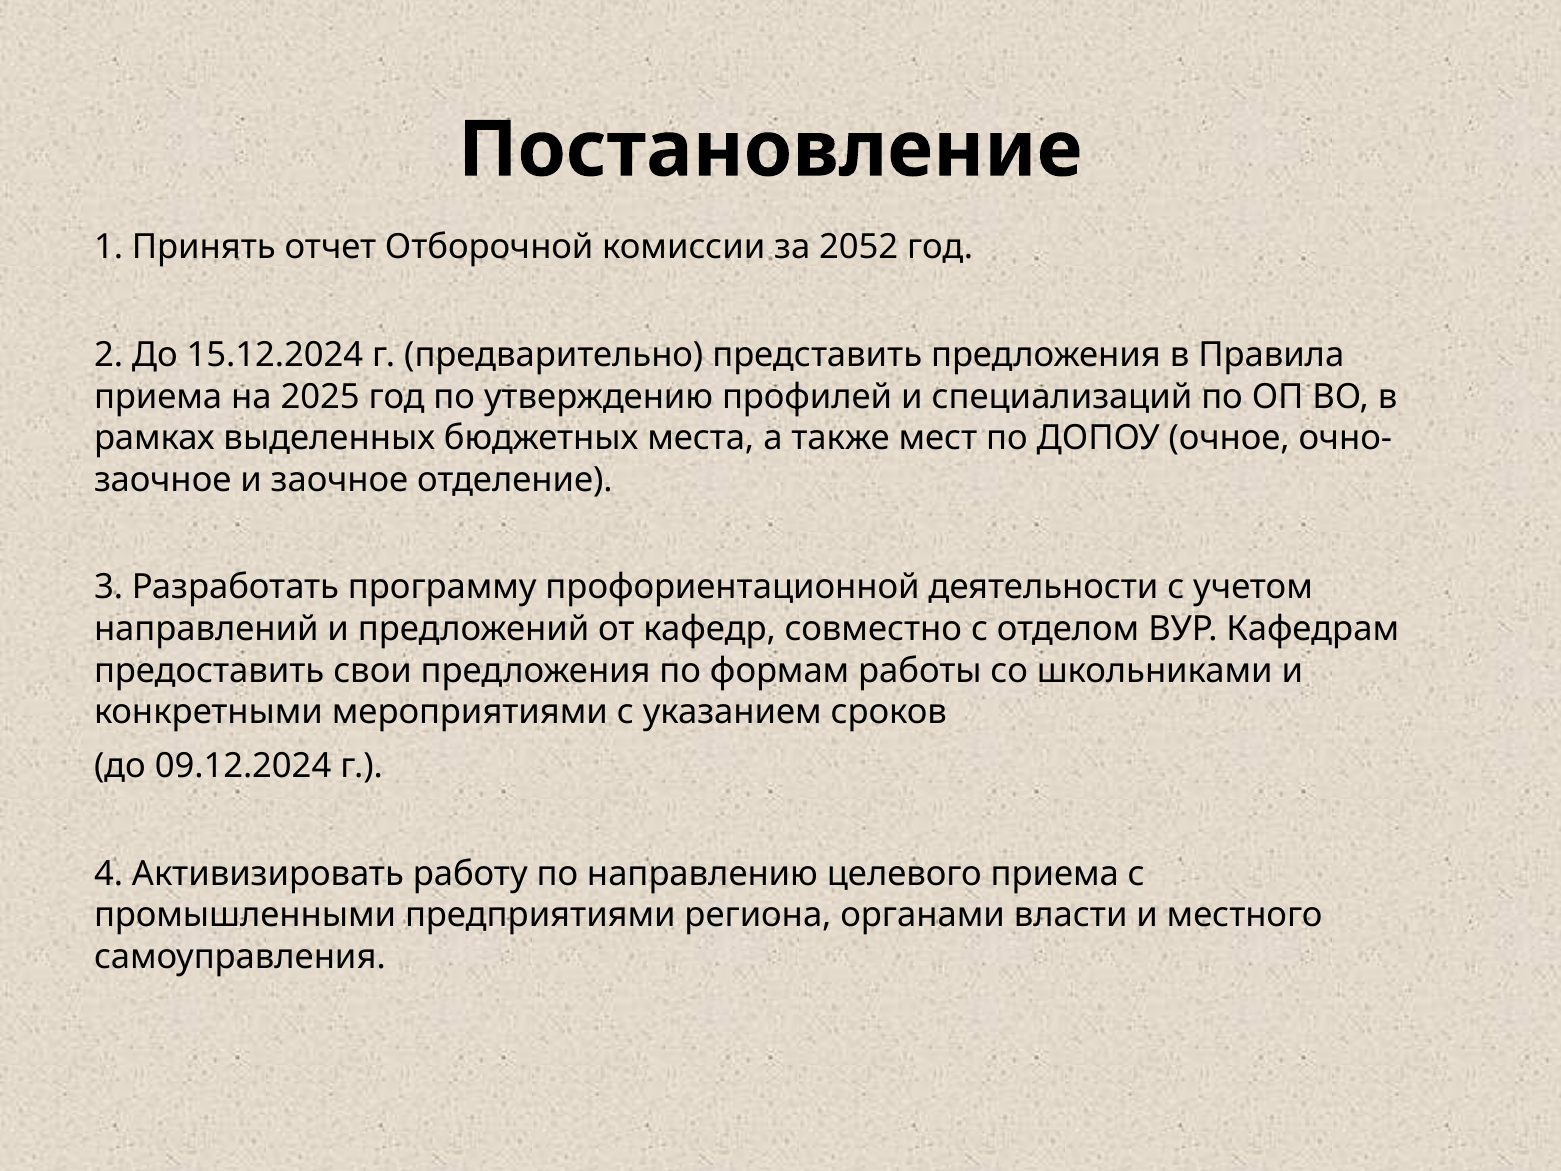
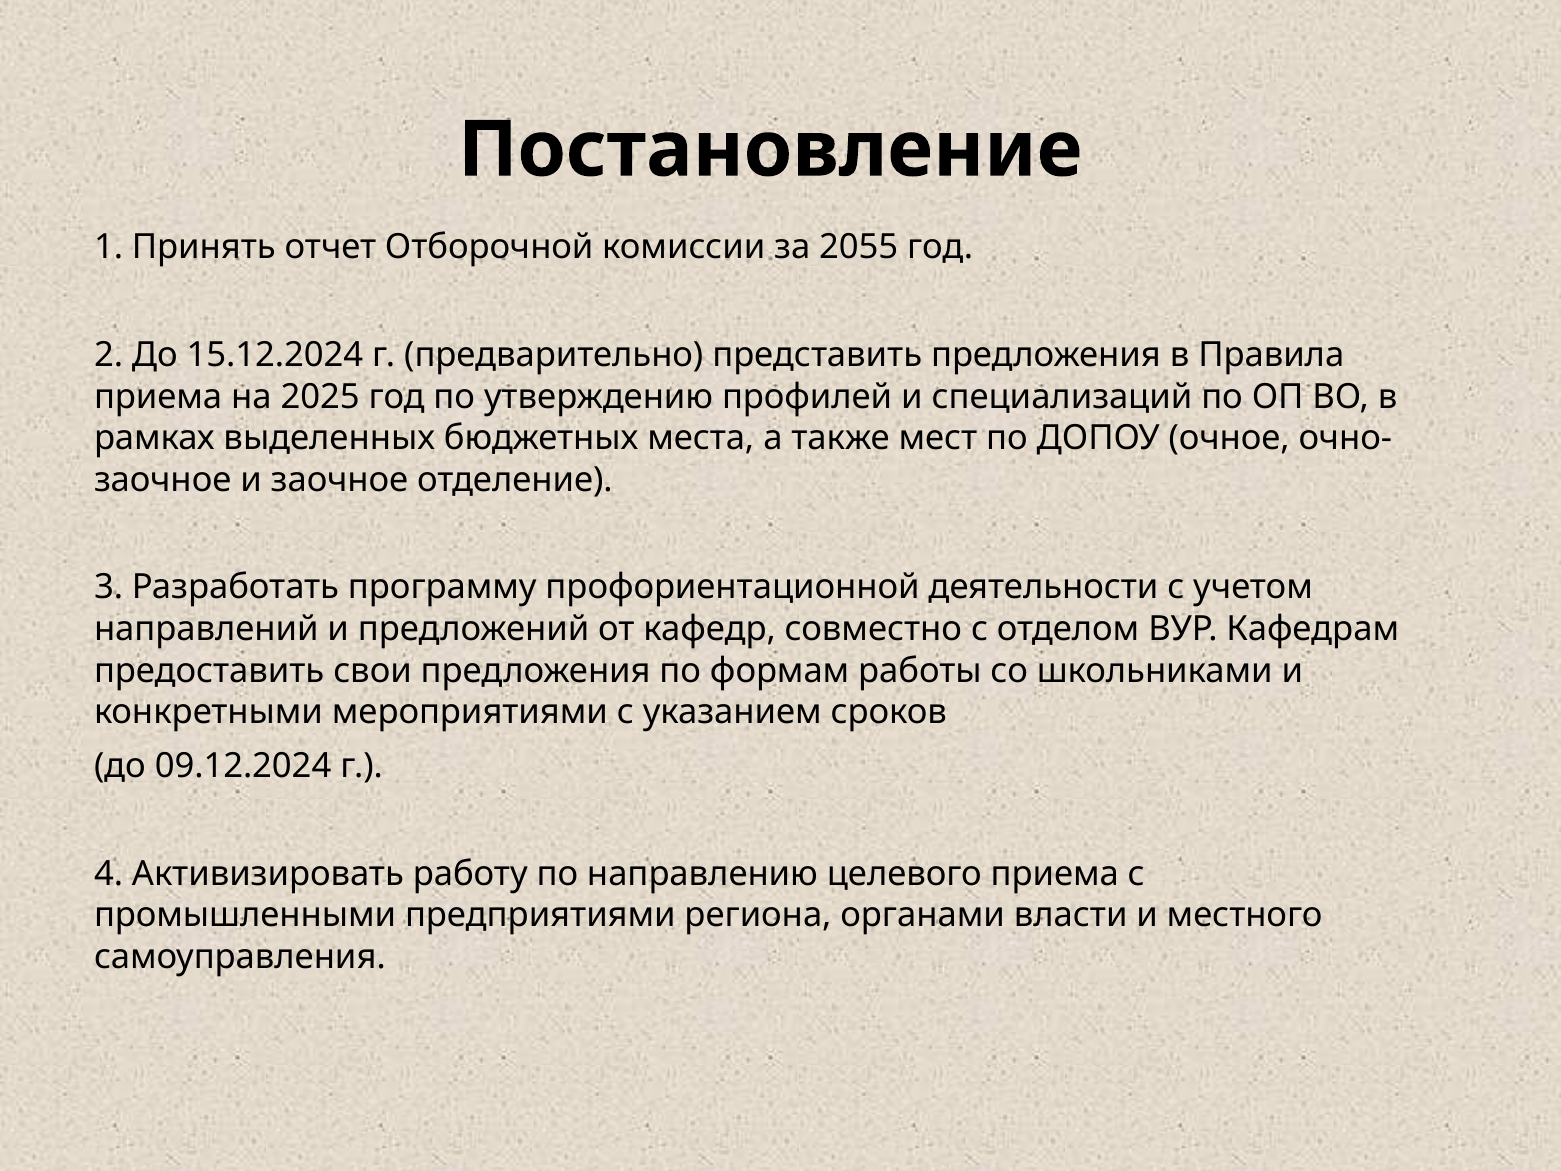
2052: 2052 -> 2055 (859, 247)
